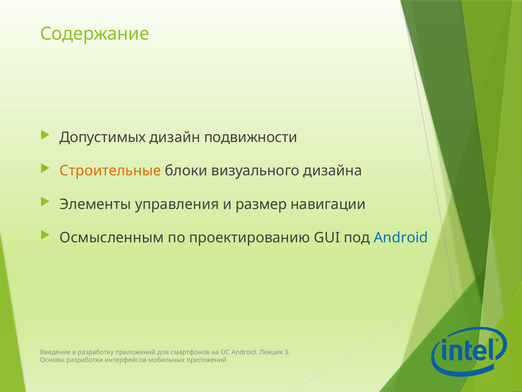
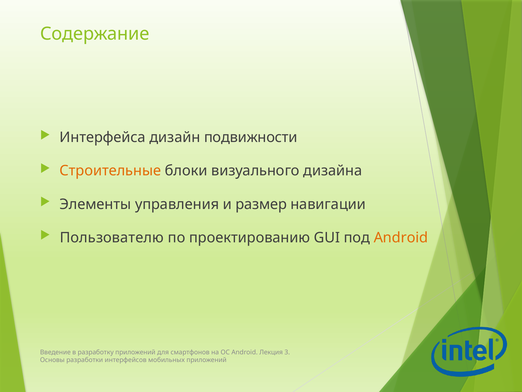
Допустимых: Допустимых -> Интерфейса (103, 137)
Осмысленным: Осмысленным -> Пользователю (112, 237)
Android colour: blue -> orange (401, 237)
